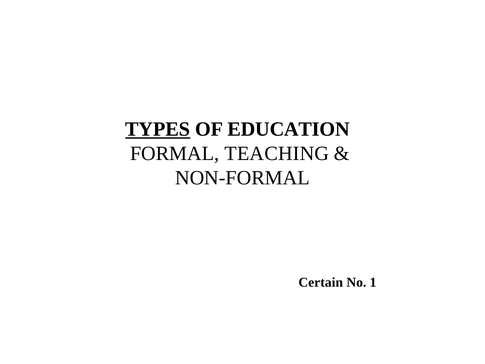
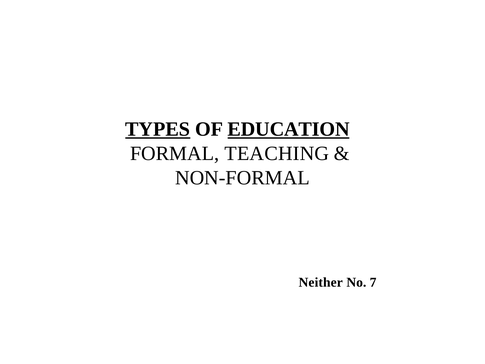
EDUCATION underline: none -> present (289, 129)
Certain: Certain -> Neither (321, 282)
1: 1 -> 7 (373, 282)
